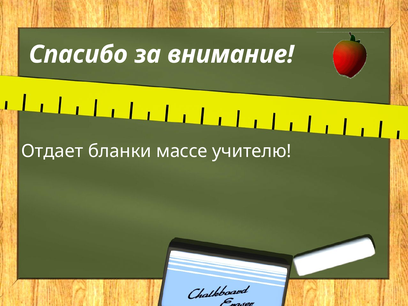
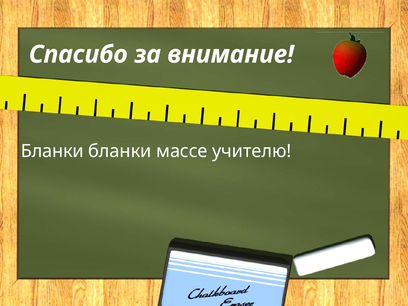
Отдает: Отдает -> Бланки (52, 151)
